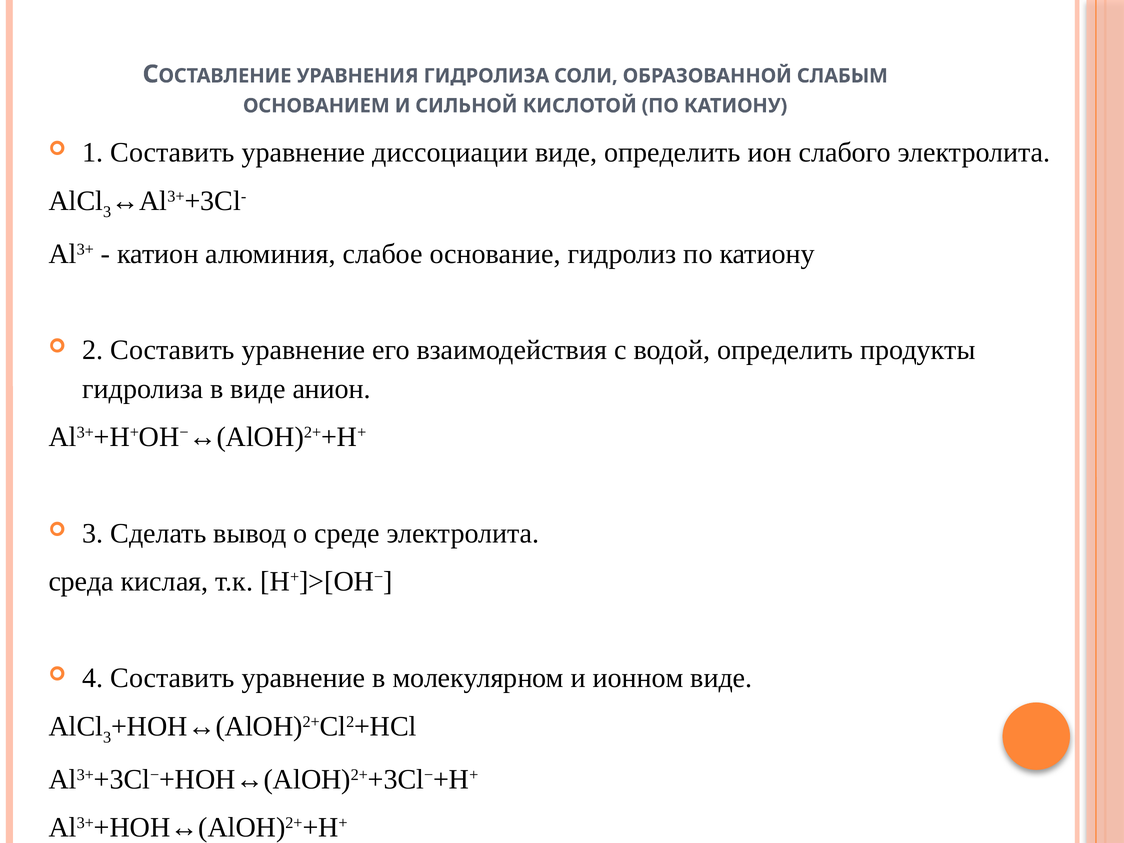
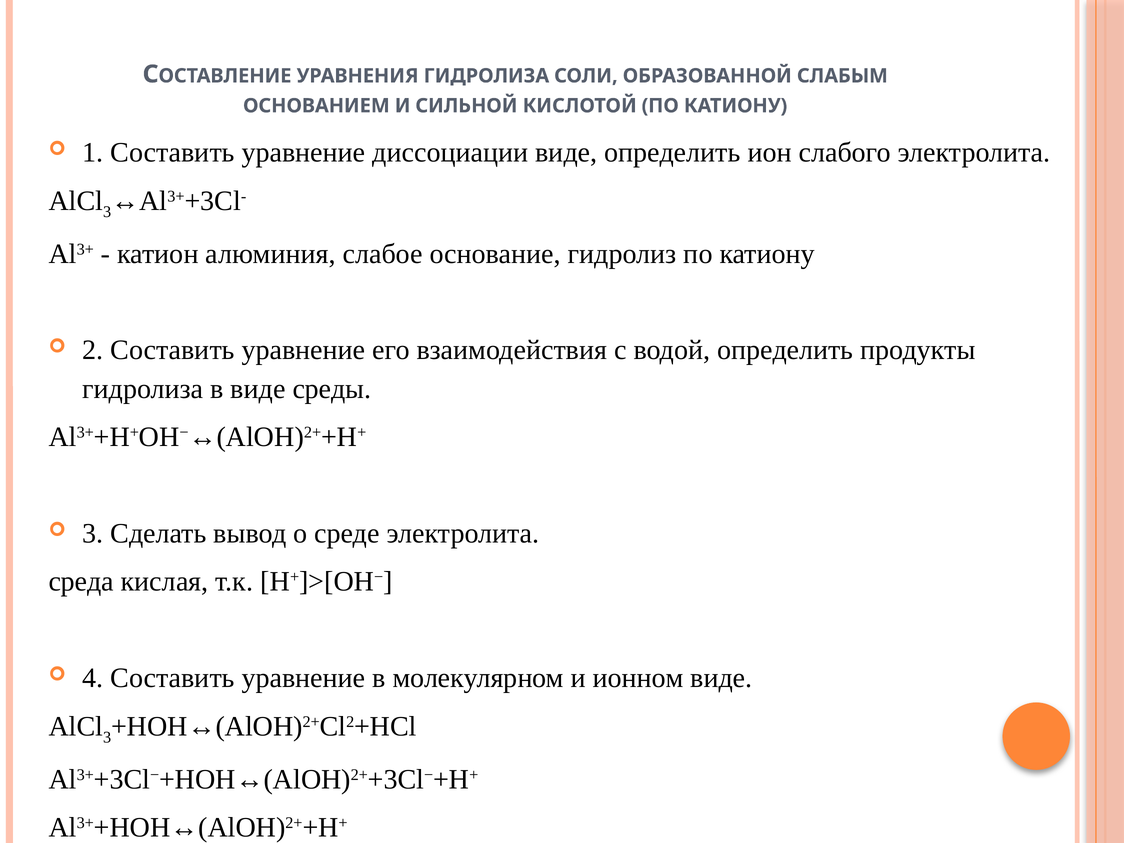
анион: анион -> среды (332, 389)
